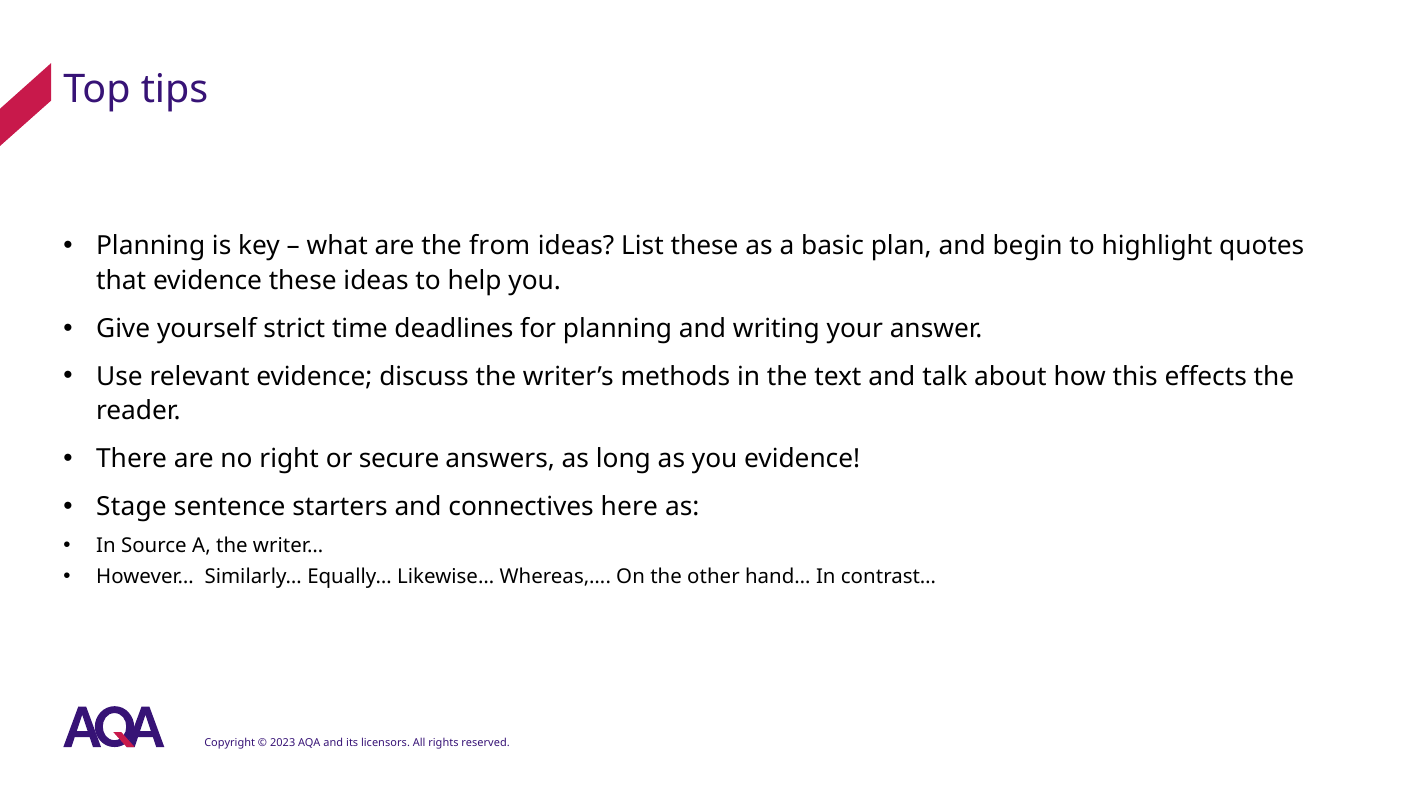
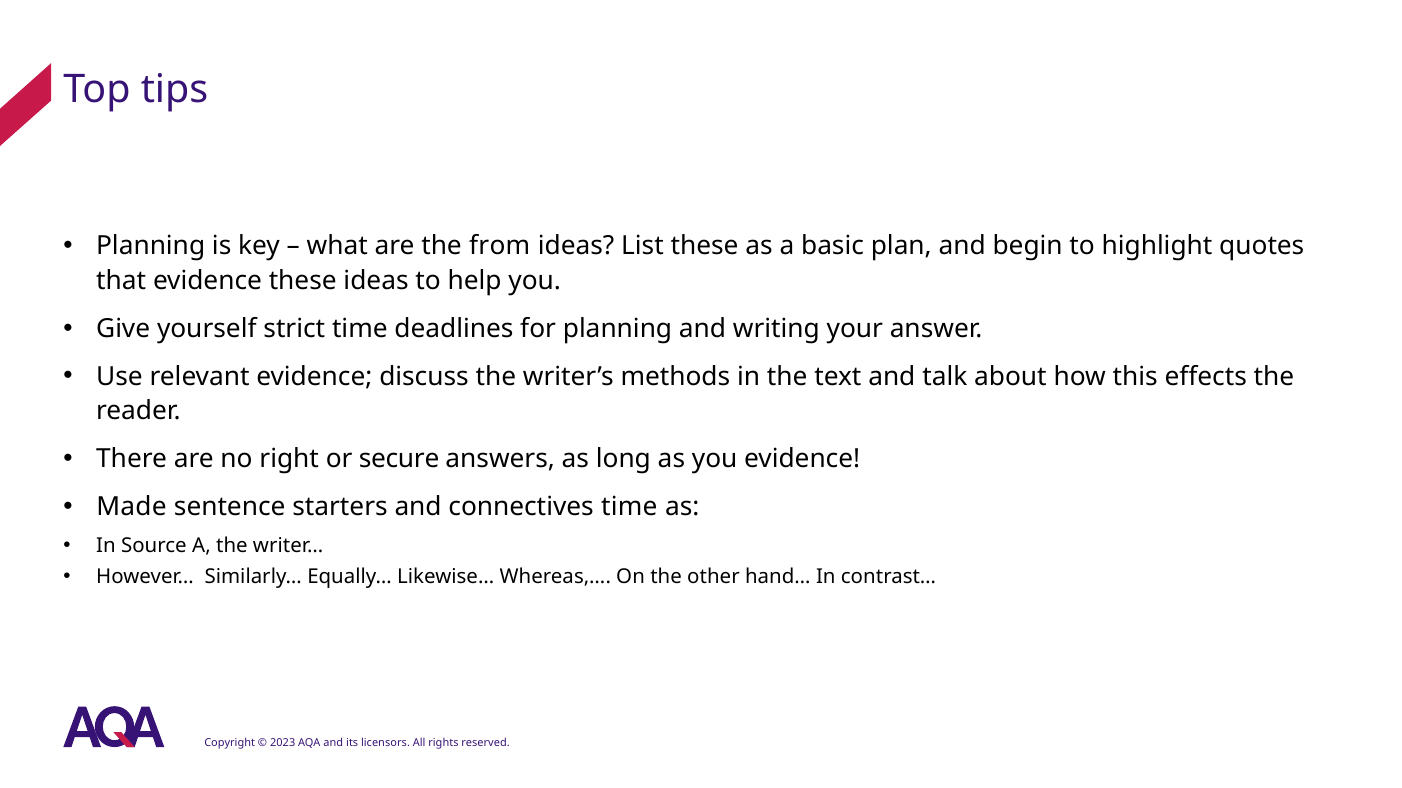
Stage: Stage -> Made (131, 507)
connectives here: here -> time (629, 507)
